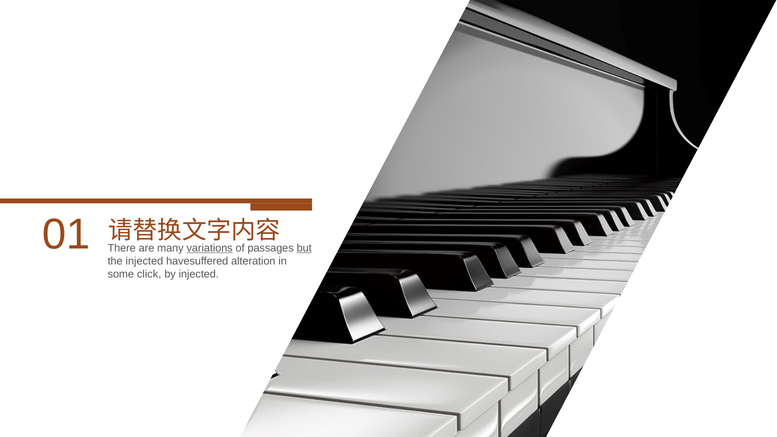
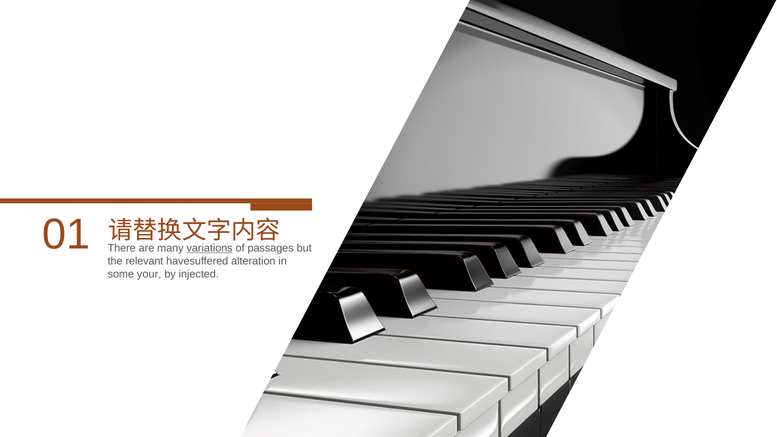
but underline: present -> none (304, 248)
the injected: injected -> relevant (144, 261)
click: click -> your (149, 274)
